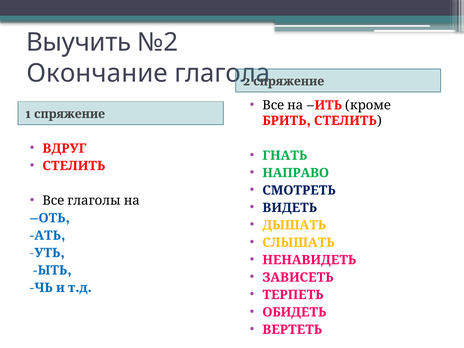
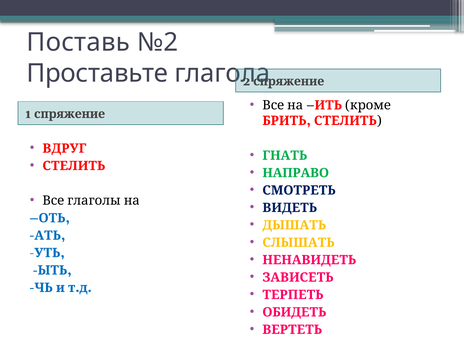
Выучить: Выучить -> Поставь (78, 42)
Окончание: Окончание -> Проставьте (97, 73)
